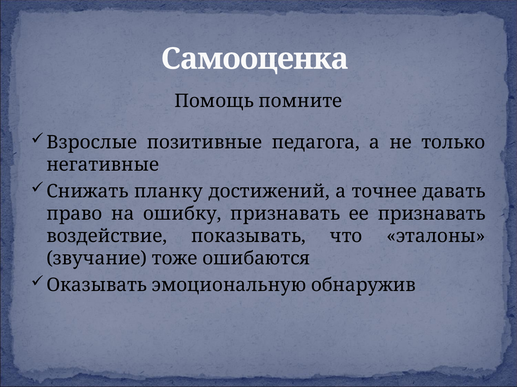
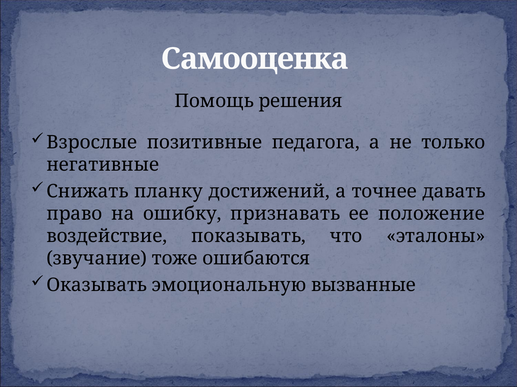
помните: помните -> решения (301, 101)
ее признавать: признавать -> положение (431, 214)
обнаружив: обнаружив -> вызванные (363, 286)
